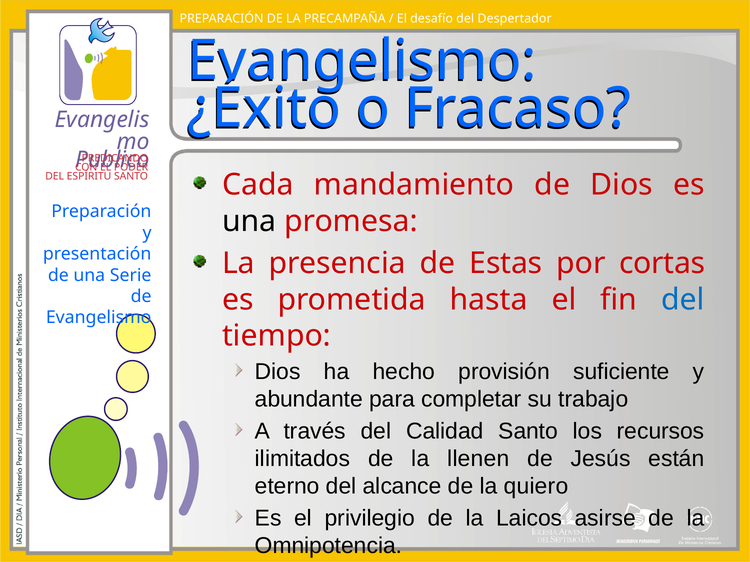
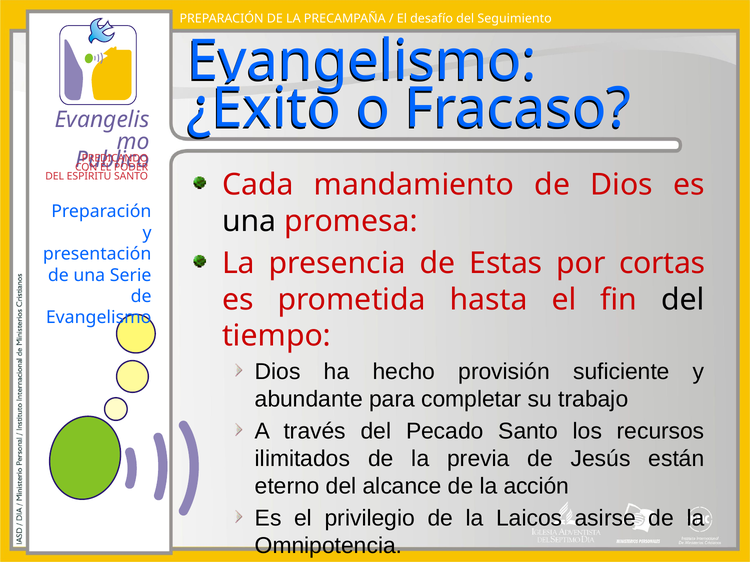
Despertador: Despertador -> Seguimiento (515, 19)
del colour: blue -> black (683, 300)
Calidad: Calidad -> Pecado (445, 432)
llenen: llenen -> previa (478, 459)
quiero: quiero -> acción (536, 487)
